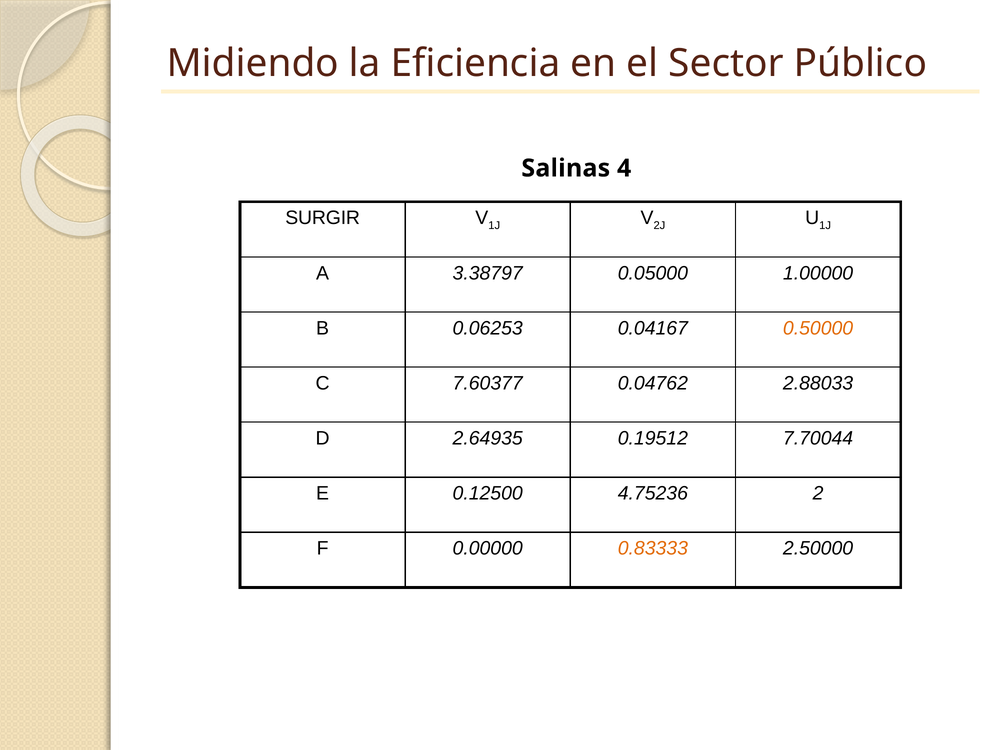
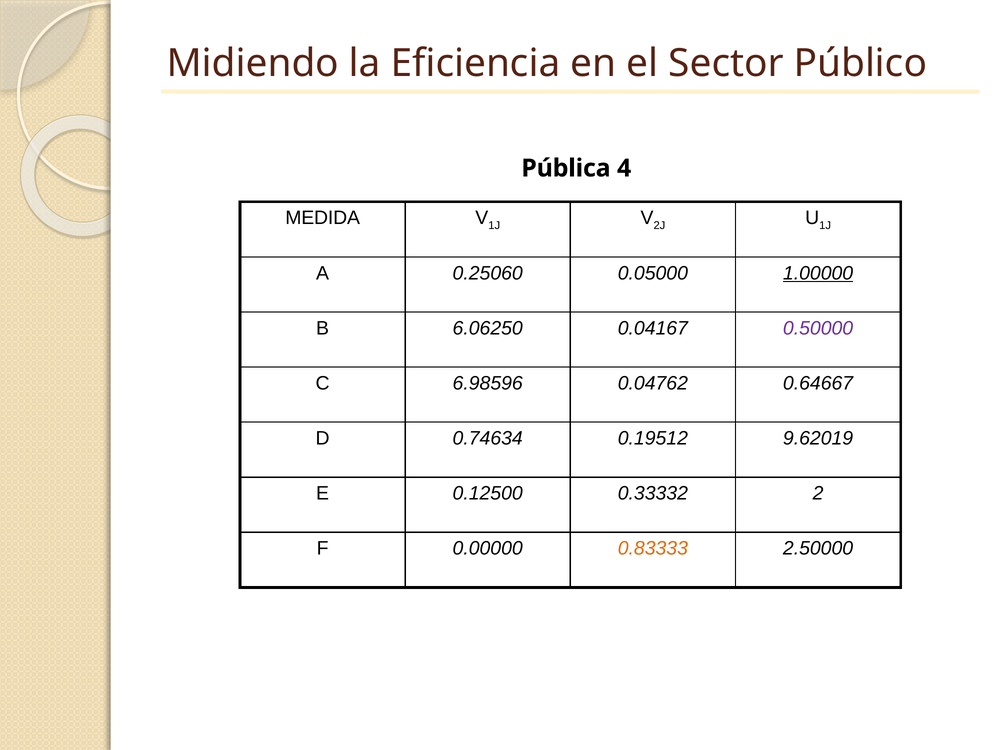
Salinas: Salinas -> Pública (566, 168)
SURGIR: SURGIR -> MEDIDA (323, 218)
3.38797: 3.38797 -> 0.25060 (488, 273)
1.00000 underline: none -> present (818, 273)
0.06253: 0.06253 -> 6.06250 (488, 328)
0.50000 colour: orange -> purple (818, 328)
7.60377: 7.60377 -> 6.98596 (488, 383)
2.88033: 2.88033 -> 0.64667 (818, 383)
2.64935: 2.64935 -> 0.74634 (488, 438)
7.70044: 7.70044 -> 9.62019 (818, 438)
4.75236: 4.75236 -> 0.33332 (653, 493)
